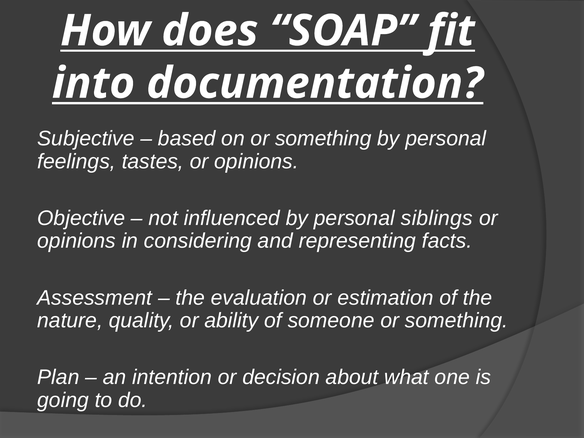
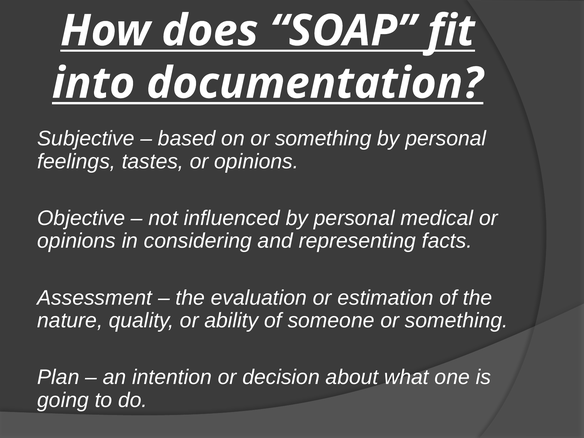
siblings: siblings -> medical (437, 218)
